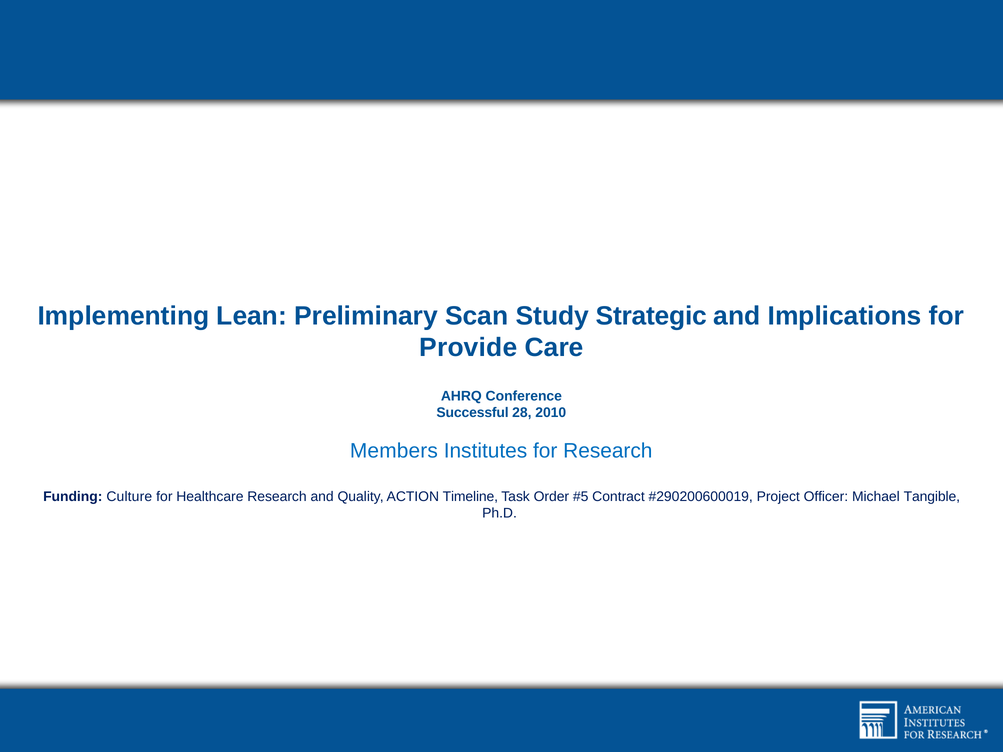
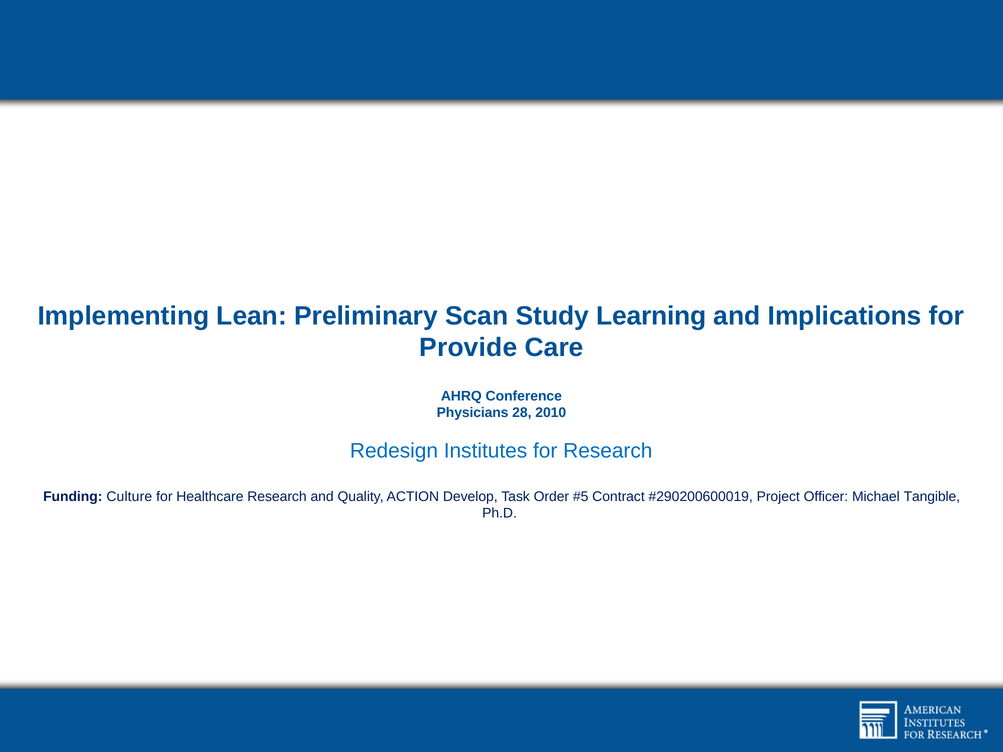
Strategic: Strategic -> Learning (651, 316)
Successful: Successful -> Physicians (473, 413)
Members: Members -> Redesign (394, 451)
Timeline: Timeline -> Develop (470, 497)
